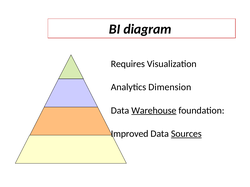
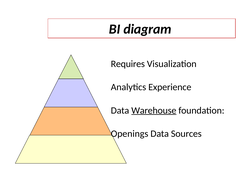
Dimension: Dimension -> Experience (170, 87)
Improved: Improved -> Openings (130, 134)
Sources underline: present -> none (186, 134)
